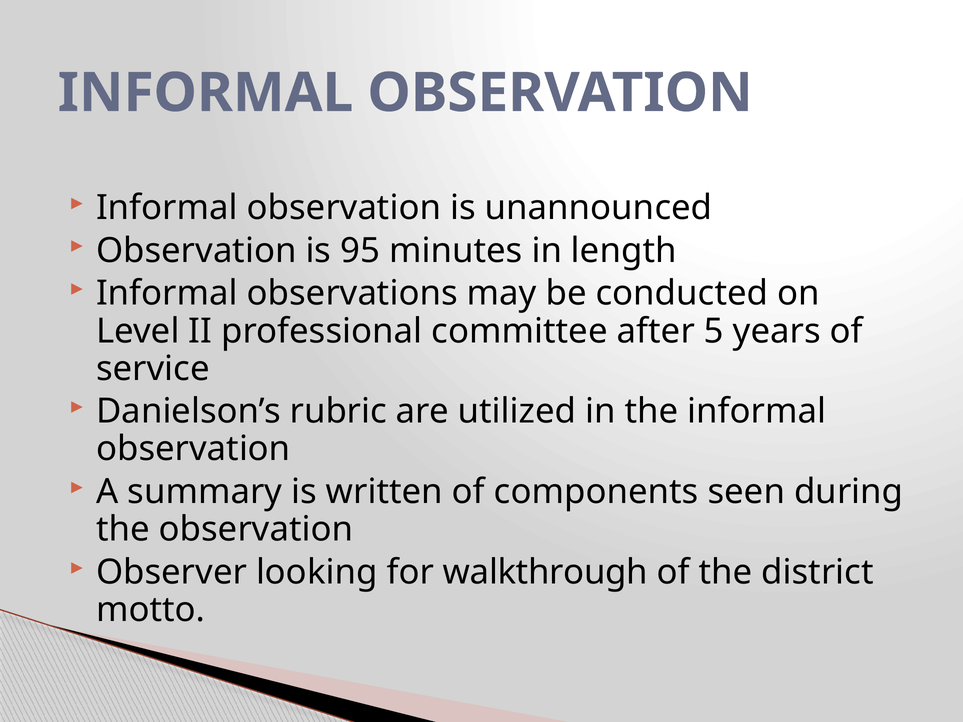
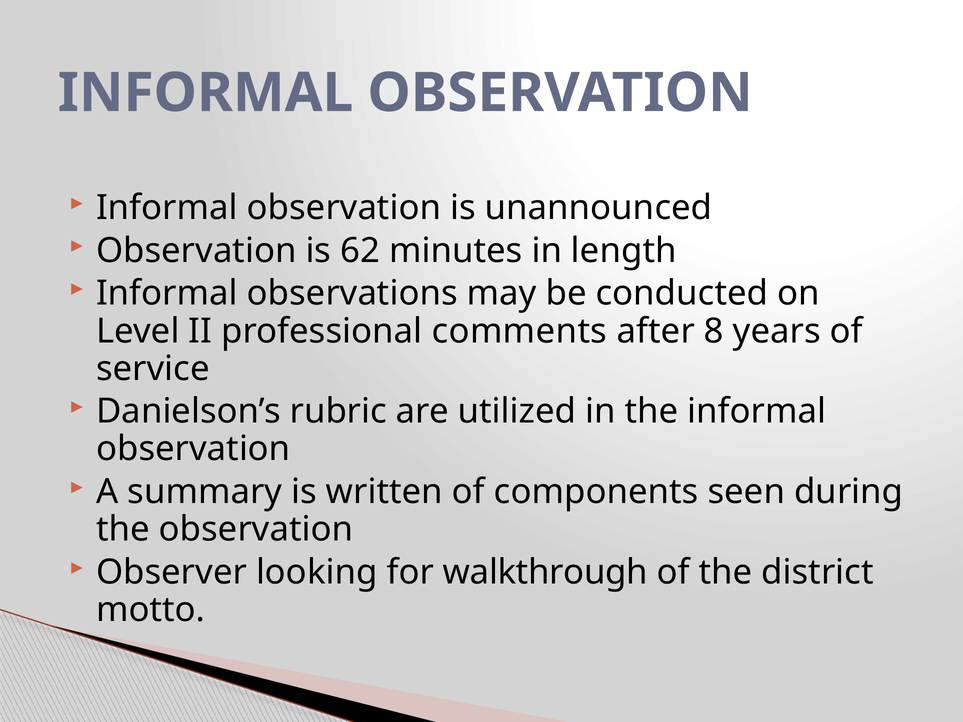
95: 95 -> 62 (360, 251)
committee: committee -> comments (519, 331)
5: 5 -> 8 (714, 331)
